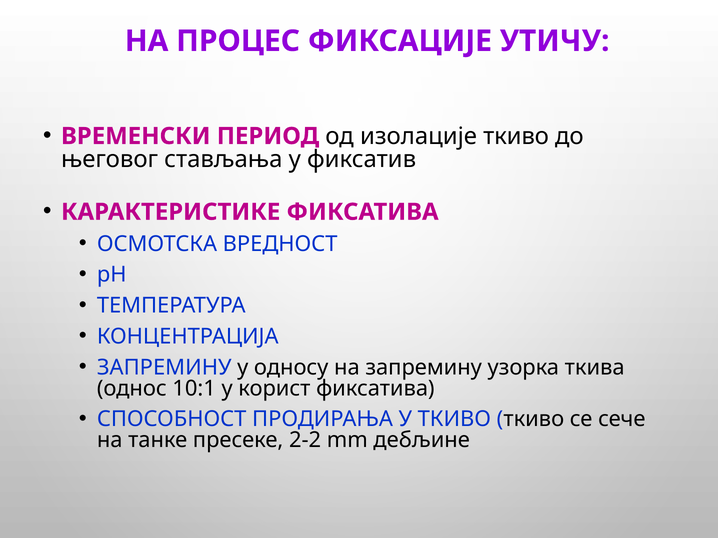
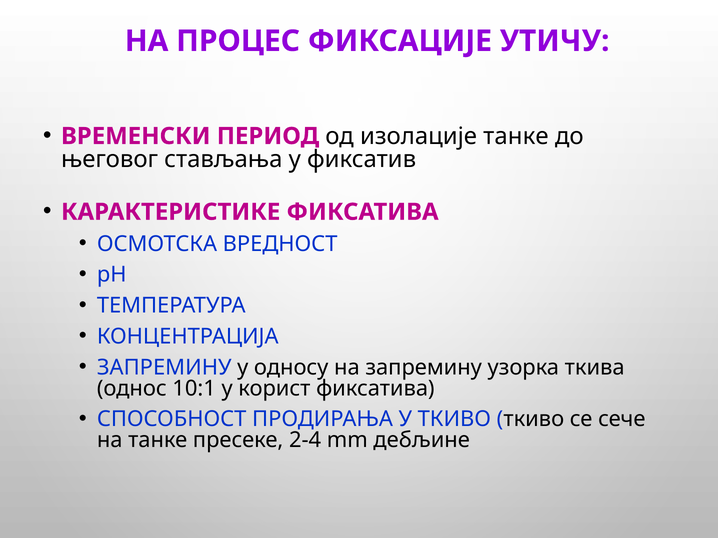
изолације ткиво: ткиво -> танке (516, 136)
2-2: 2-2 -> 2-4 (305, 441)
